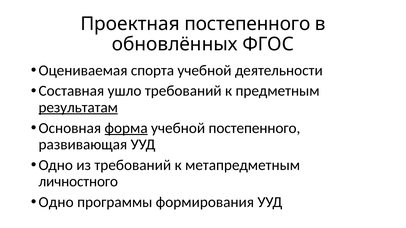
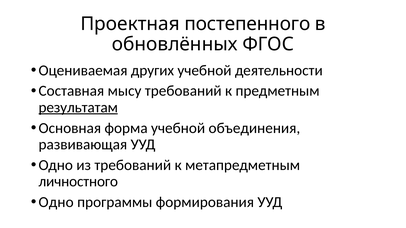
спорта: спорта -> других (152, 70)
ушло: ушло -> мысу (125, 91)
форма underline: present -> none (126, 128)
учебной постепенного: постепенного -> объединения (254, 128)
